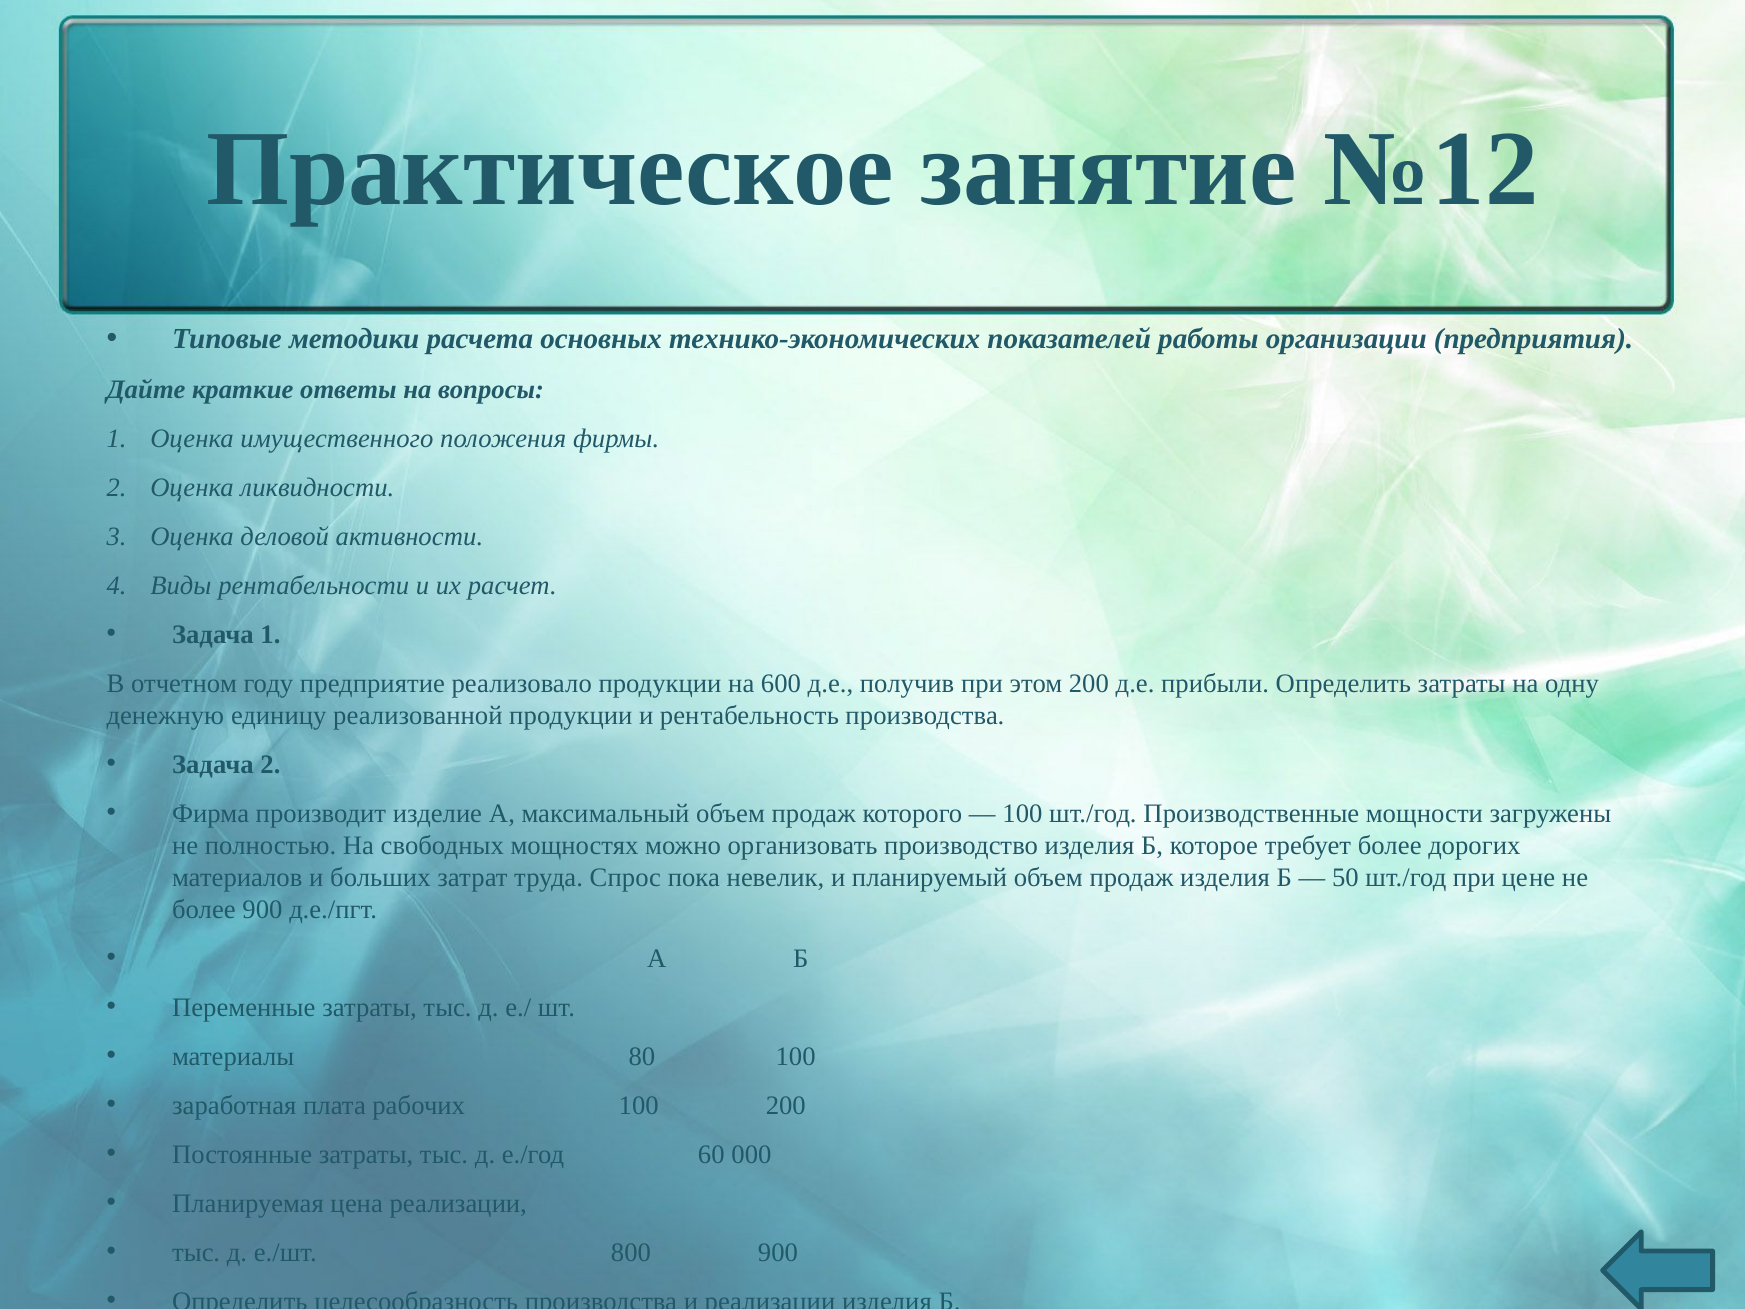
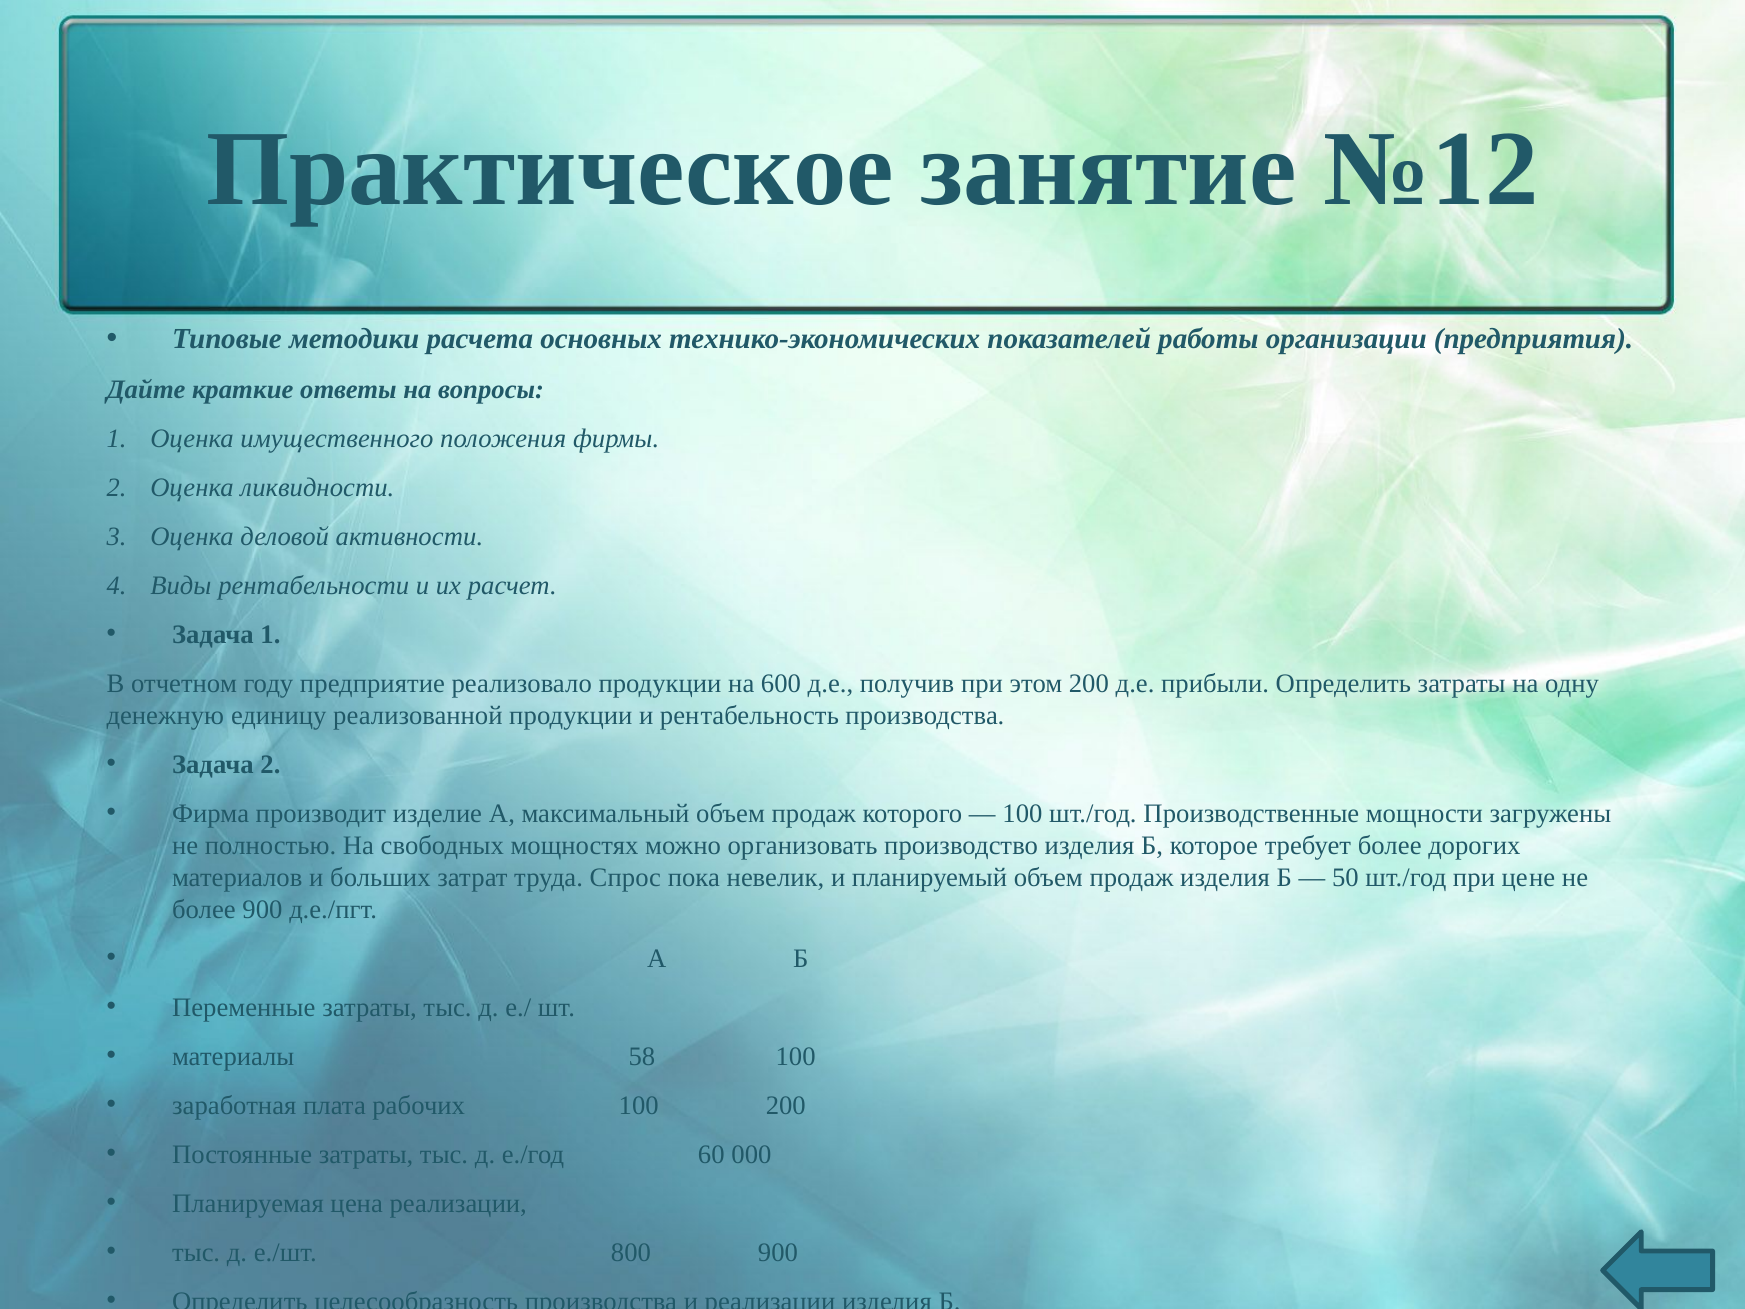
80: 80 -> 58 (642, 1056)
